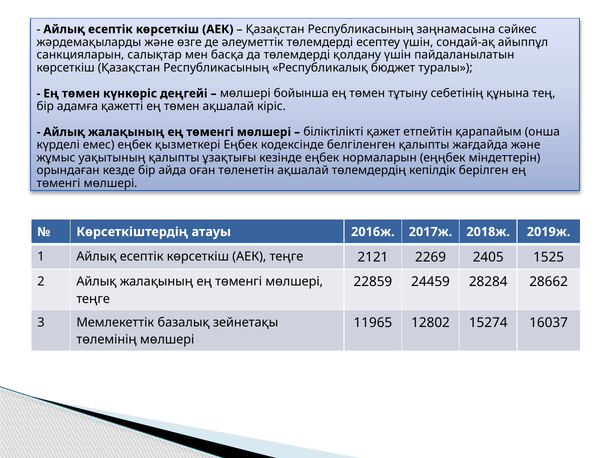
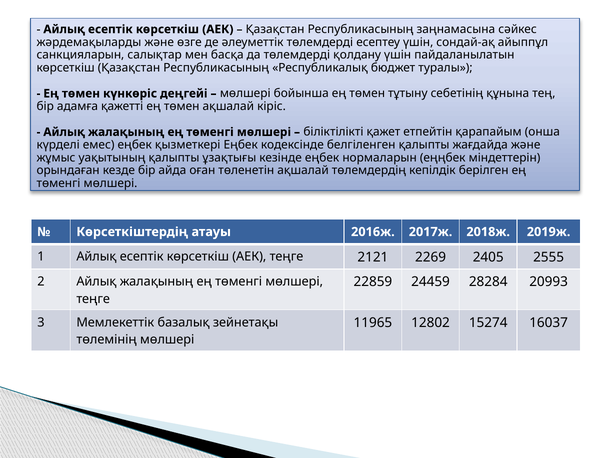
1525: 1525 -> 2555 (549, 257)
28662: 28662 -> 20993 (549, 282)
